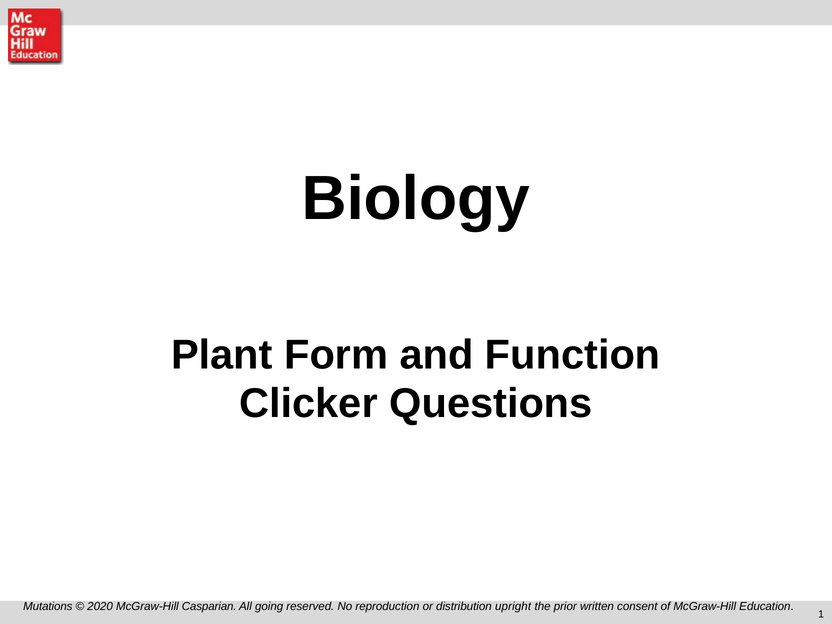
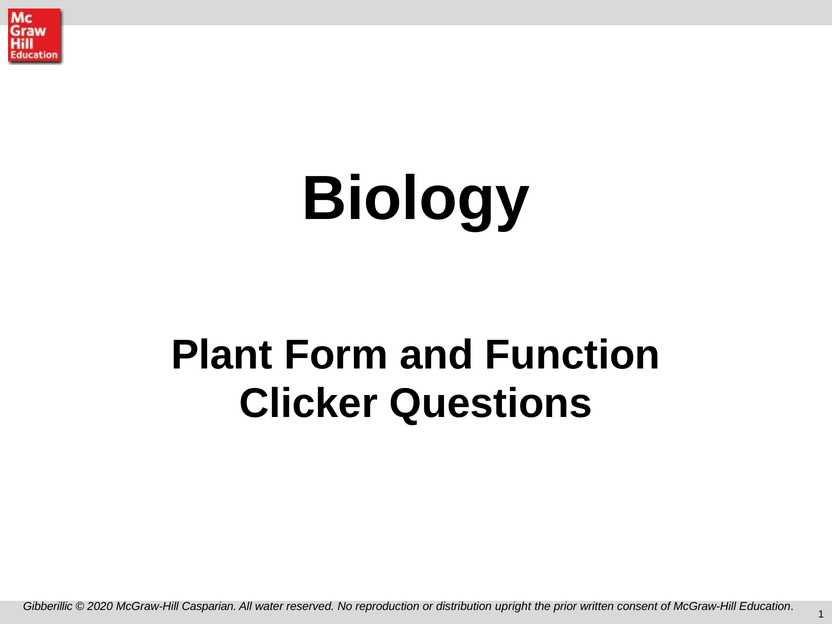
Mutations: Mutations -> Gibberillic (48, 606)
going: going -> water (269, 606)
